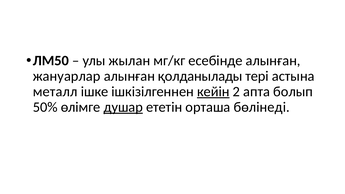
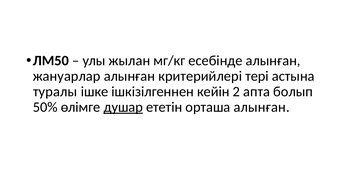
қолданылады: қолданылады -> критерийлері (200, 76)
металл: металл -> туралы (55, 92)
кейін underline: present -> none (213, 92)
орташа бөлінеді: бөлінеді -> алынған (262, 107)
